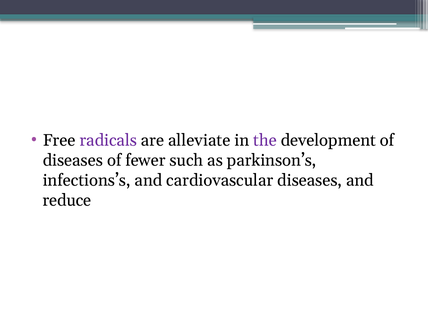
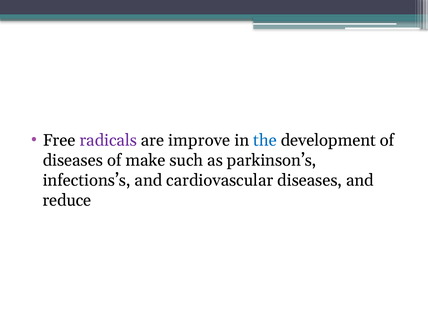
alleviate: alleviate -> improve (199, 140)
the colour: purple -> blue (265, 140)
fewer: fewer -> make (145, 160)
